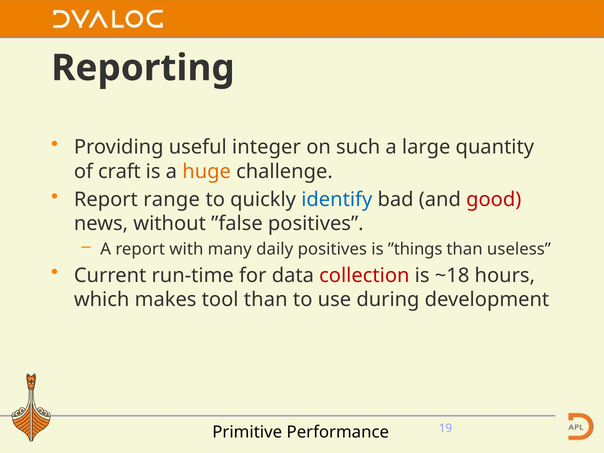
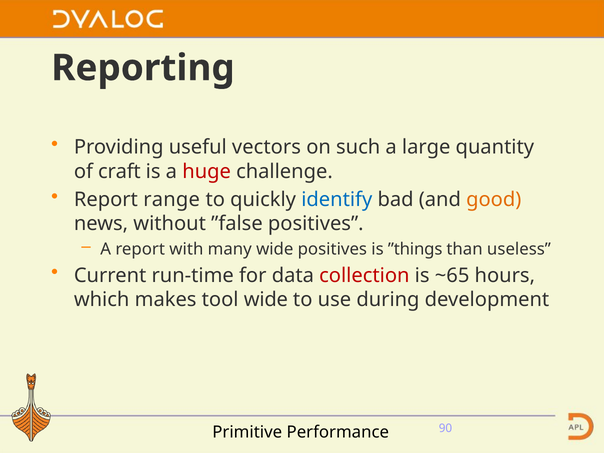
integer: integer -> vectors (266, 147)
huge colour: orange -> red (207, 171)
good colour: red -> orange (494, 200)
many daily: daily -> wide (275, 249)
~18: ~18 -> ~65 (452, 275)
tool than: than -> wide (266, 300)
19: 19 -> 90 (446, 429)
